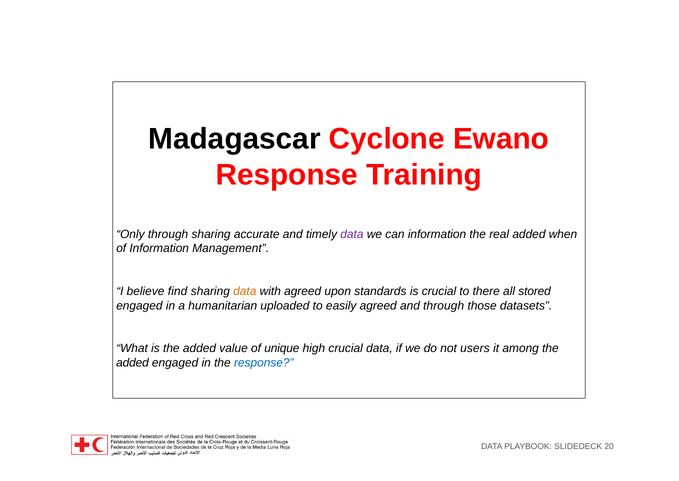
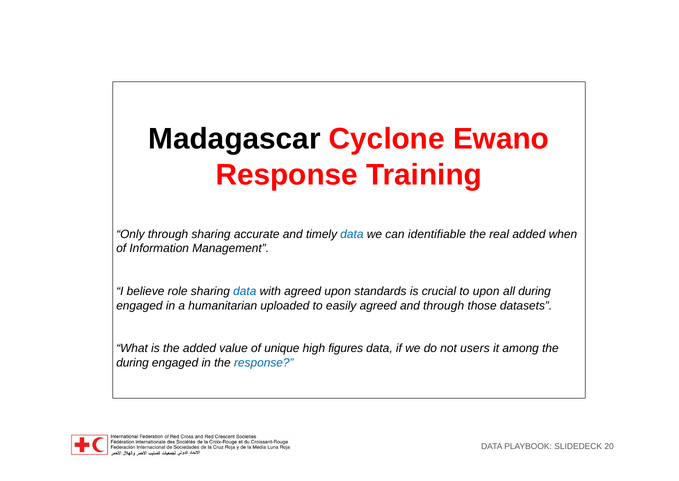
data colour: purple -> blue (352, 234)
can information: information -> identifiable (437, 234)
find: find -> role (178, 291)
data colour: orange -> blue (245, 291)
to there: there -> upon (486, 291)
all stored: stored -> during (535, 291)
high crucial: crucial -> figures (346, 348)
added: added -> during (133, 362)
